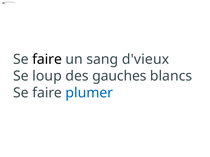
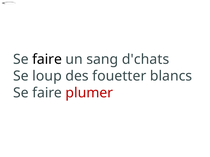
d'vieux: d'vieux -> d'chats (146, 59)
gauches: gauches -> fouetter (119, 76)
plumer colour: blue -> red (89, 93)
